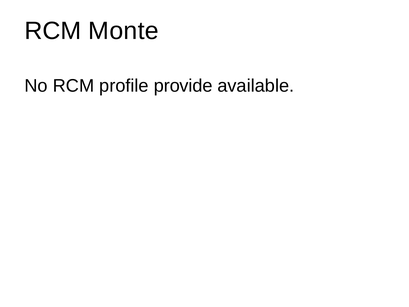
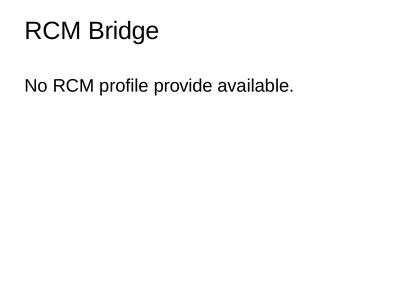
Monte: Monte -> Bridge (124, 31)
